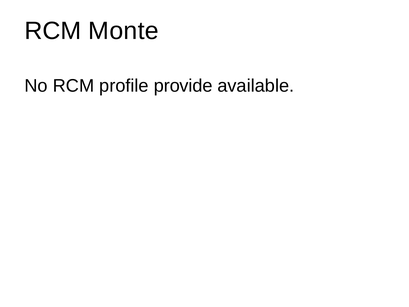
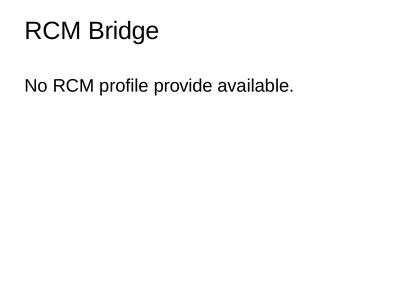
Monte: Monte -> Bridge (124, 31)
